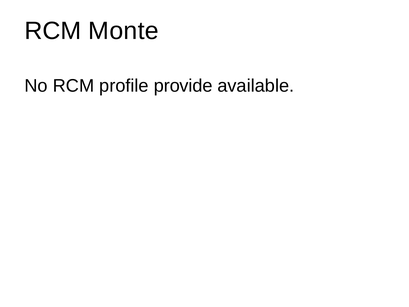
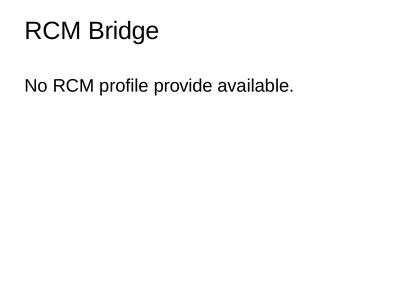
Monte: Monte -> Bridge (124, 31)
